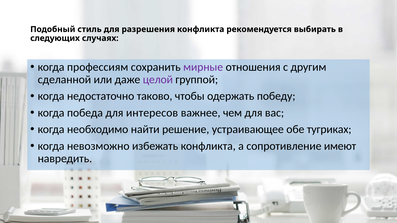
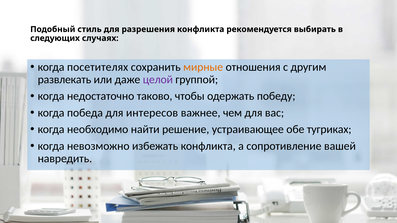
профессиям: профессиям -> посетителях (98, 67)
мирные colour: purple -> orange (203, 67)
сделанной: сделанной -> развлекать (64, 80)
имеют: имеют -> вашей (340, 146)
